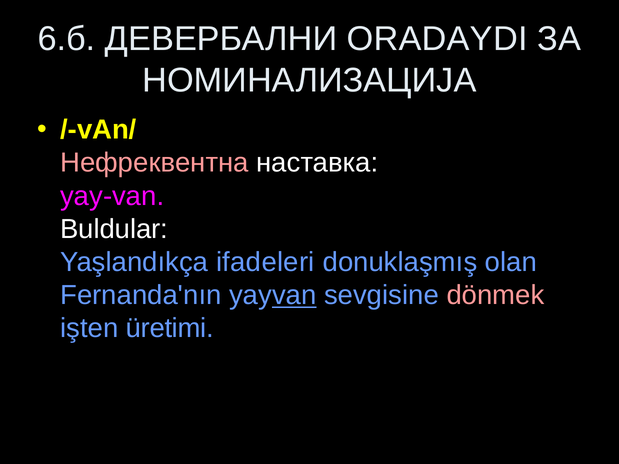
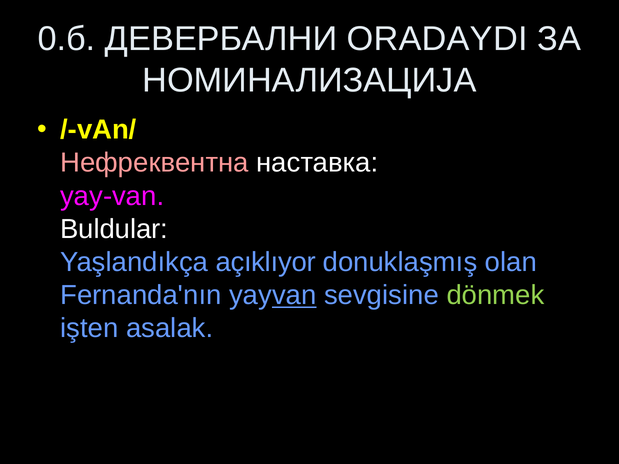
6.б: 6.б -> 0.б (67, 39)
ifadeleri: ifadeleri -> açıklıyor (266, 262)
dönmek colour: pink -> light green (495, 295)
üretimi: üretimi -> asalak (170, 328)
